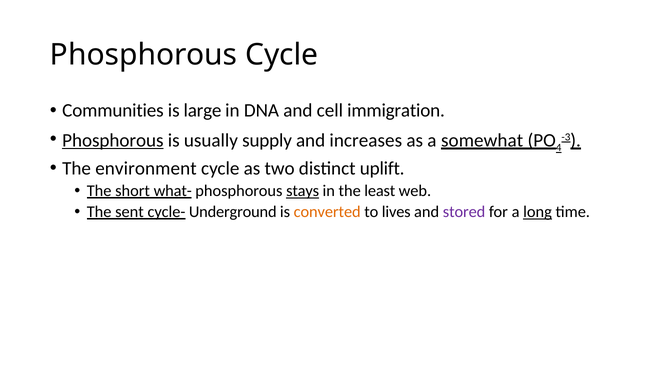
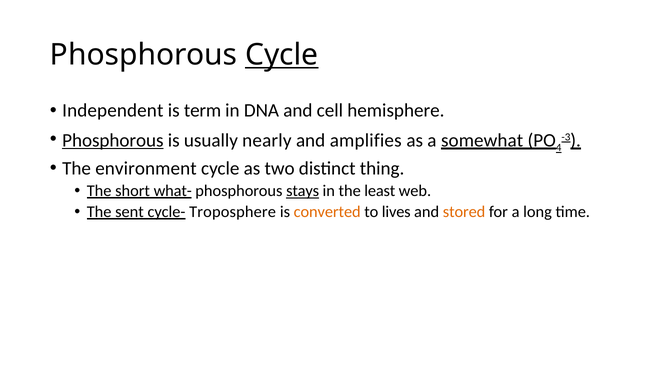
Cycle underline: none -> present (282, 55)
Communities: Communities -> Independent (113, 111)
large: large -> term (203, 111)
immigration: immigration -> hemisphere (396, 111)
supply: supply -> nearly (267, 140)
increases: increases -> amplifies (366, 140)
uplift: uplift -> thing (382, 169)
Underground: Underground -> Troposphere (233, 212)
stored colour: purple -> orange (464, 212)
long underline: present -> none (538, 212)
